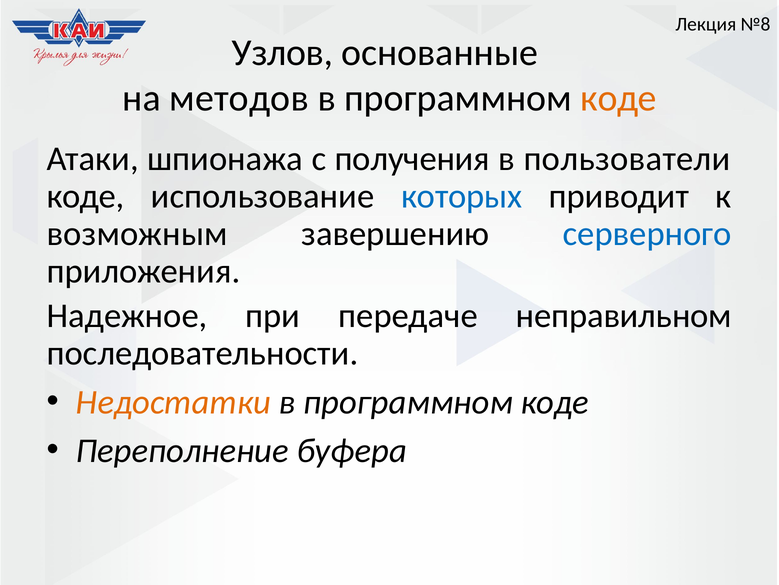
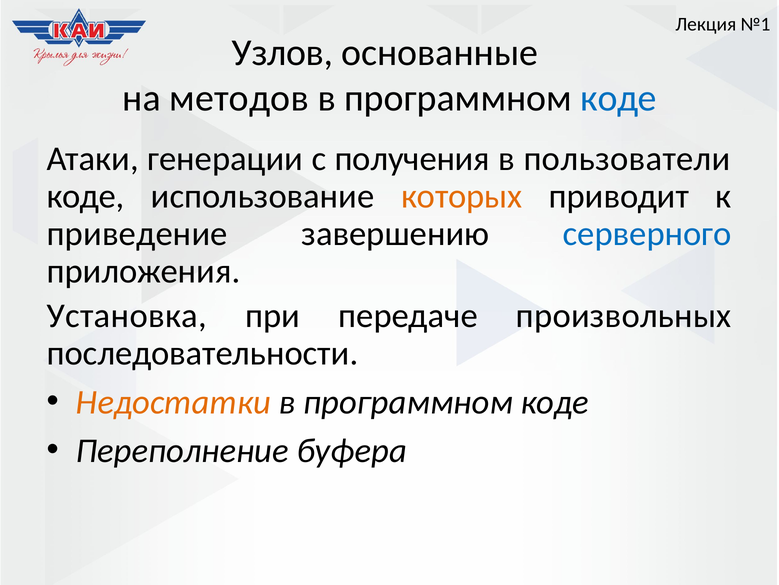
№8: №8 -> №1 (756, 25)
коде colour: orange -> blue (619, 98)
шпионажа: шпионажа -> генерации (225, 159)
которых colour: blue -> orange (462, 196)
возможным: возможным -> приведение (137, 234)
Надежное: Надежное -> Установка (127, 315)
неправильном: неправильном -> произвольных (624, 315)
